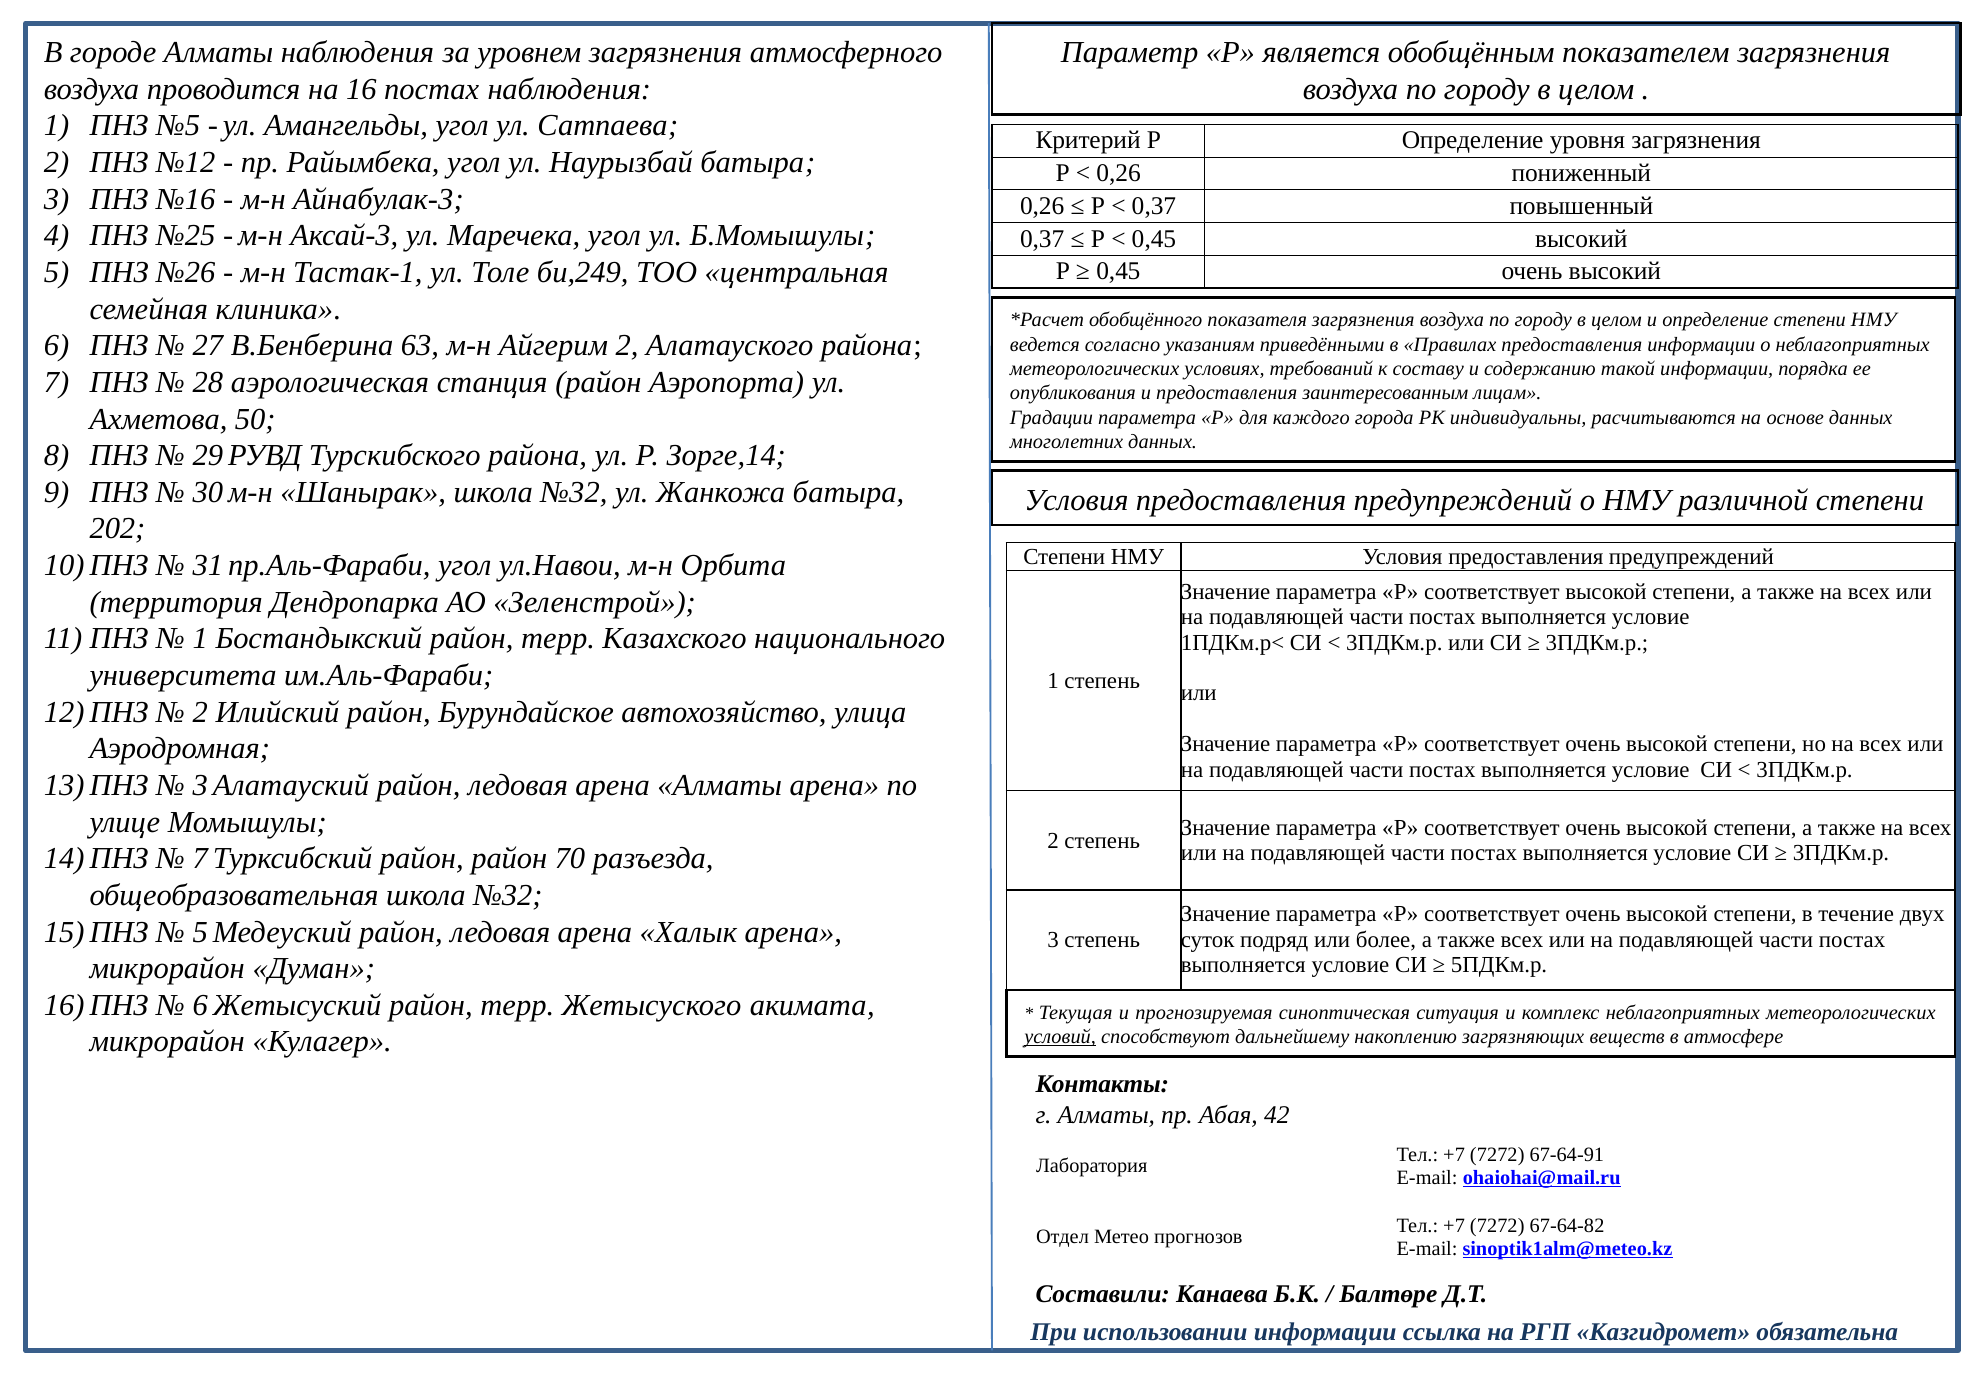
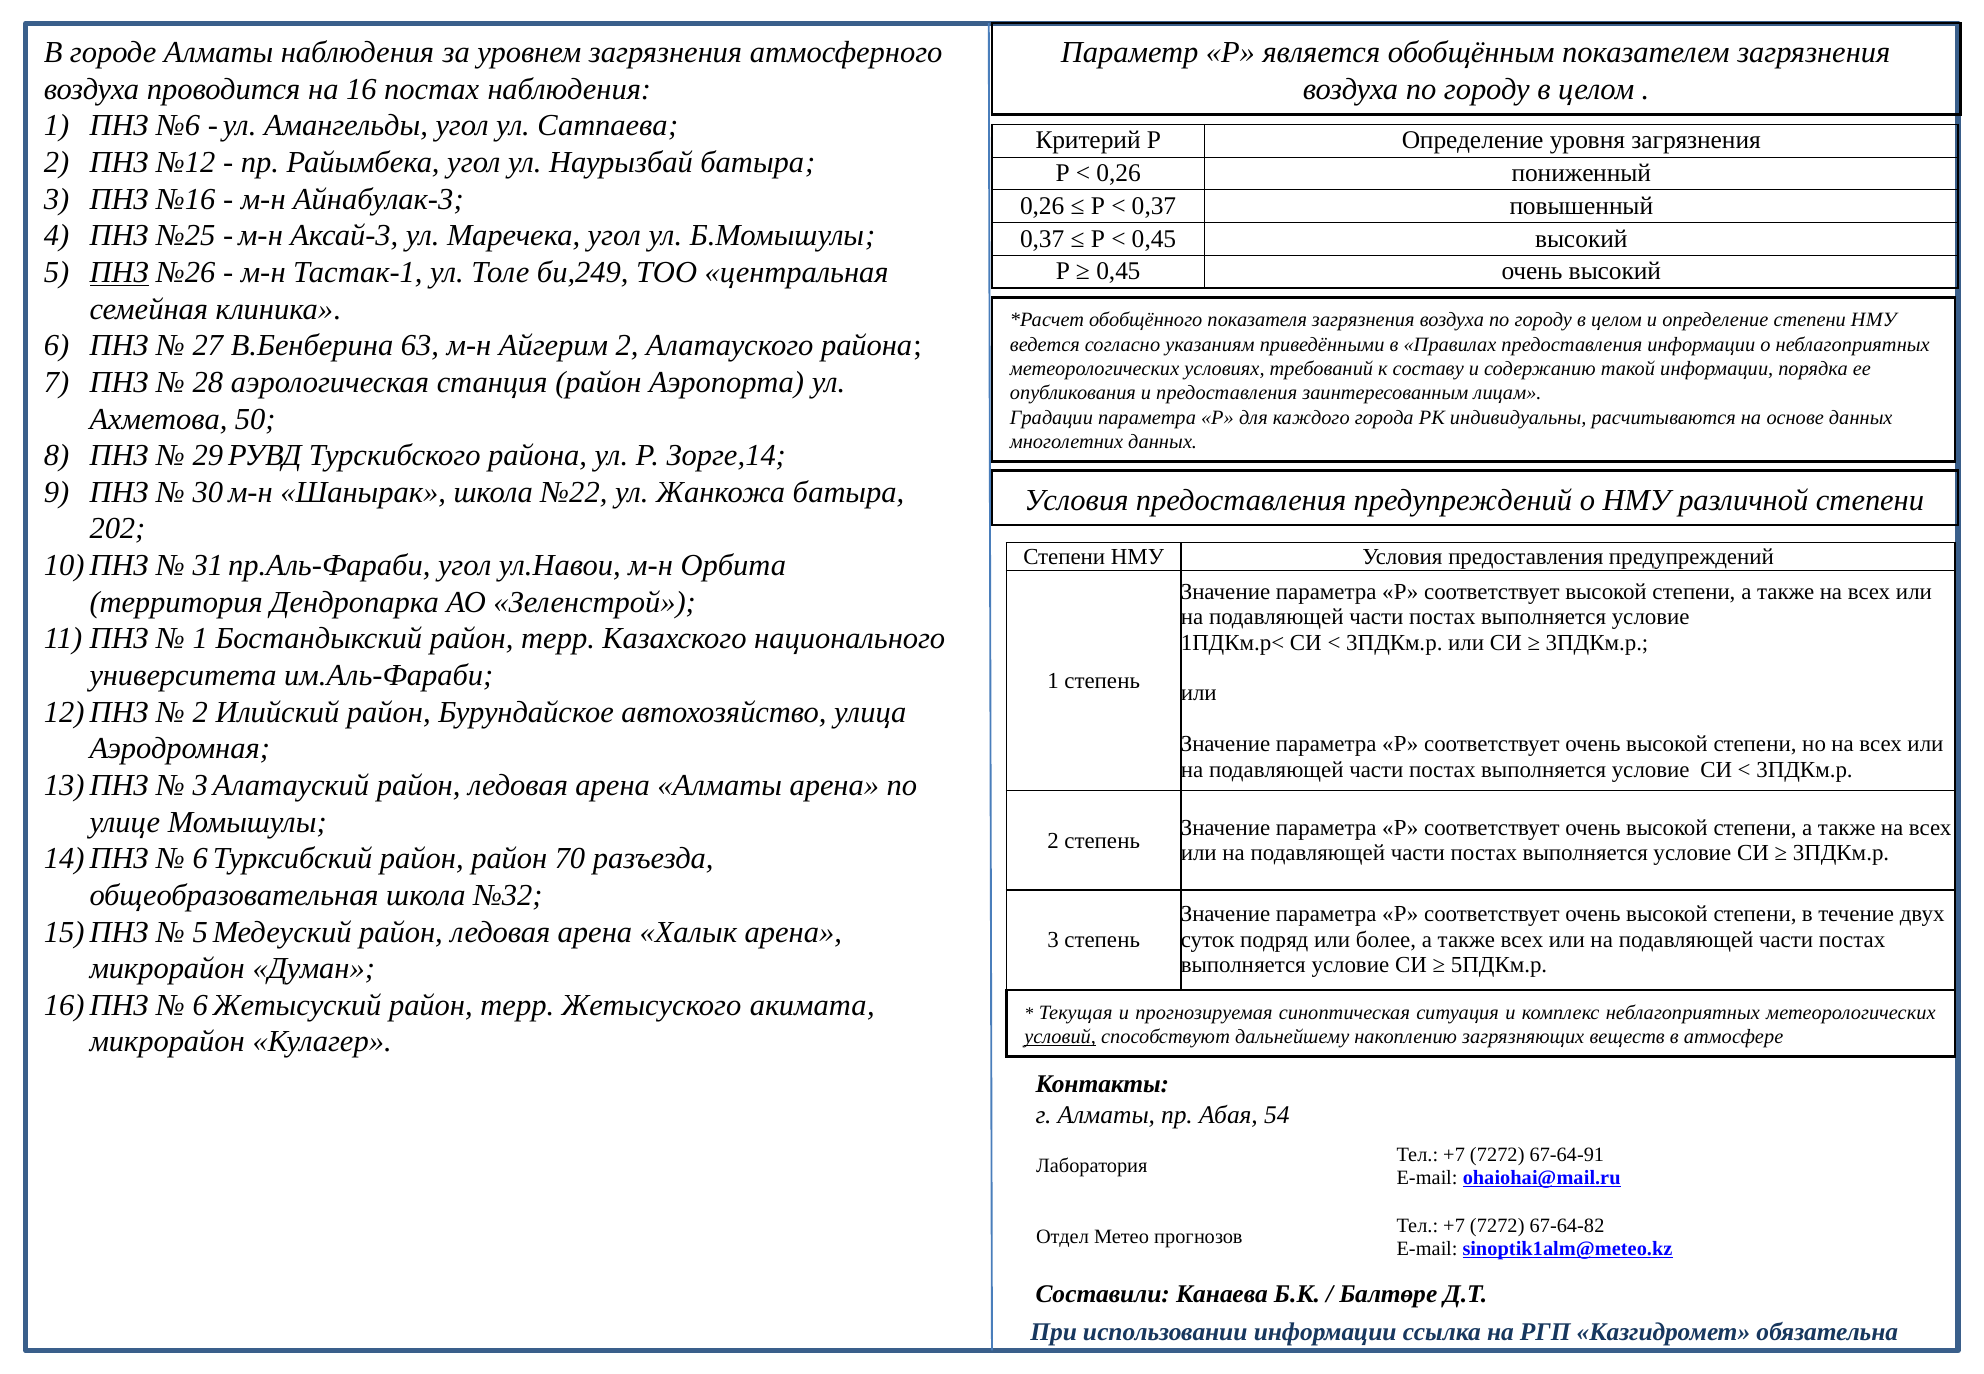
№5: №5 -> №6 (178, 126)
ПНЗ underline: none -> present (119, 272)
Шанырак школа №32: №32 -> №22 (574, 492)
7: 7 -> 6 (200, 858)
42: 42 -> 54 (1277, 1114)
